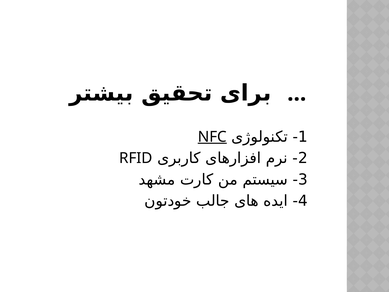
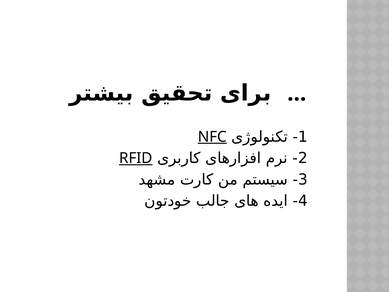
RFID underline: none -> present (136, 158)
